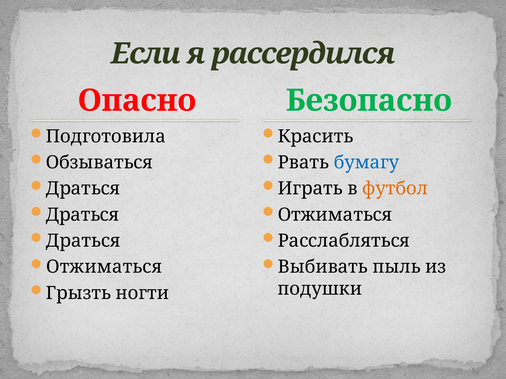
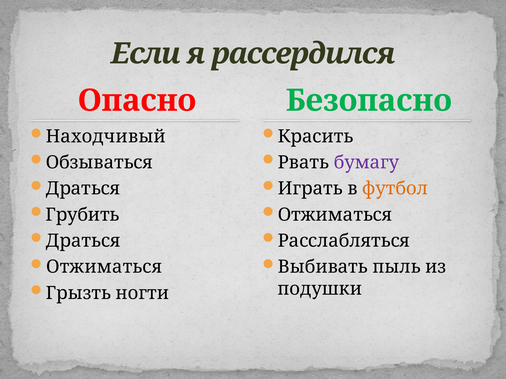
Подготовила: Подготовила -> Находчивый (106, 137)
бумагу colour: blue -> purple (367, 163)
Драться: Драться -> Грубить (83, 215)
